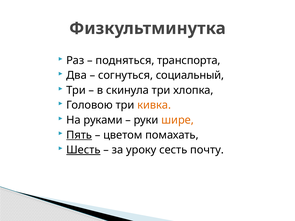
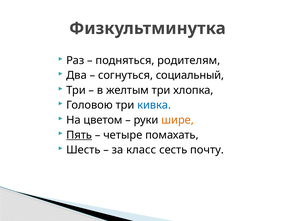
транспорта: транспорта -> родителям (189, 60)
скинула: скинула -> желтым (127, 90)
кивка colour: orange -> blue (154, 105)
руками: руками -> цветом (103, 120)
цветом: цветом -> четыре (123, 135)
Шесть underline: present -> none (83, 150)
уроку: уроку -> класс (141, 150)
